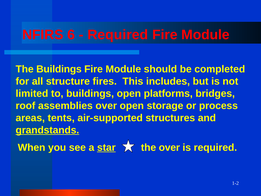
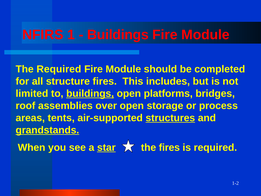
6: 6 -> 1 (71, 35)
Required: Required -> Buildings (118, 35)
The Buildings: Buildings -> Required (59, 69)
buildings underline: none -> present (90, 93)
structures underline: none -> present (170, 118)
the over: over -> fires (169, 147)
